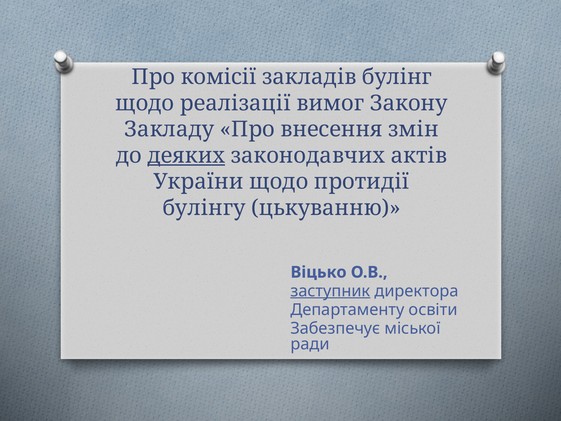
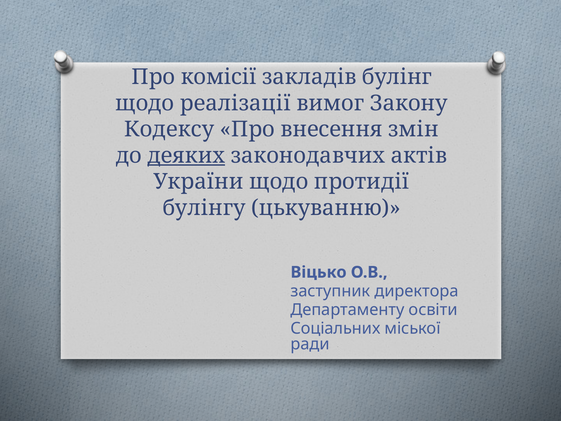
Закладу: Закладу -> Кодексу (169, 129)
заступник underline: present -> none (330, 291)
Забезпечує: Забезпечує -> Соціальних (335, 328)
